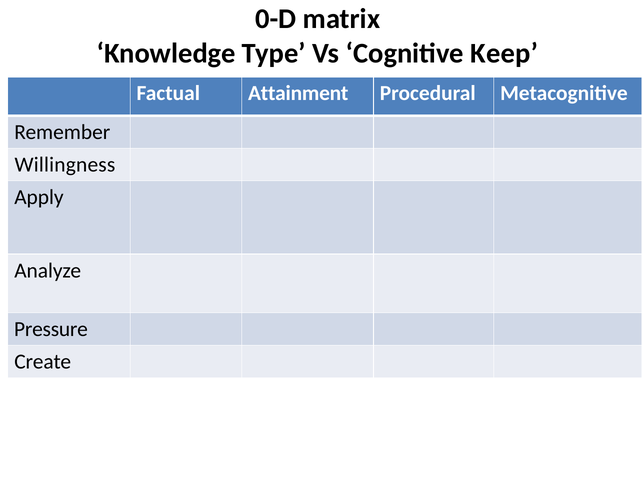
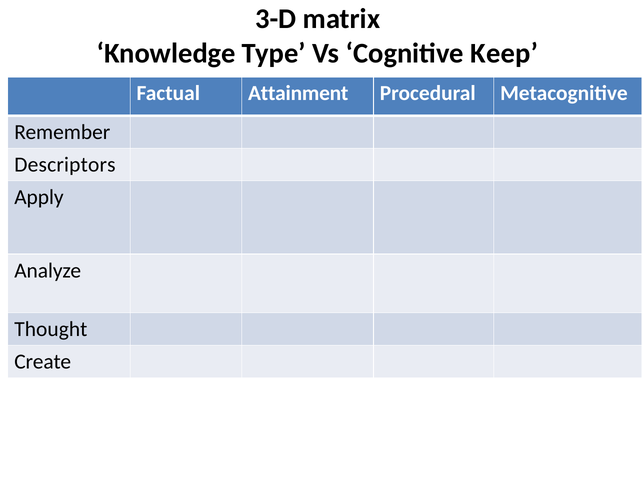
0-D: 0-D -> 3-D (276, 19)
Willingness: Willingness -> Descriptors (65, 165)
Pressure: Pressure -> Thought (51, 329)
